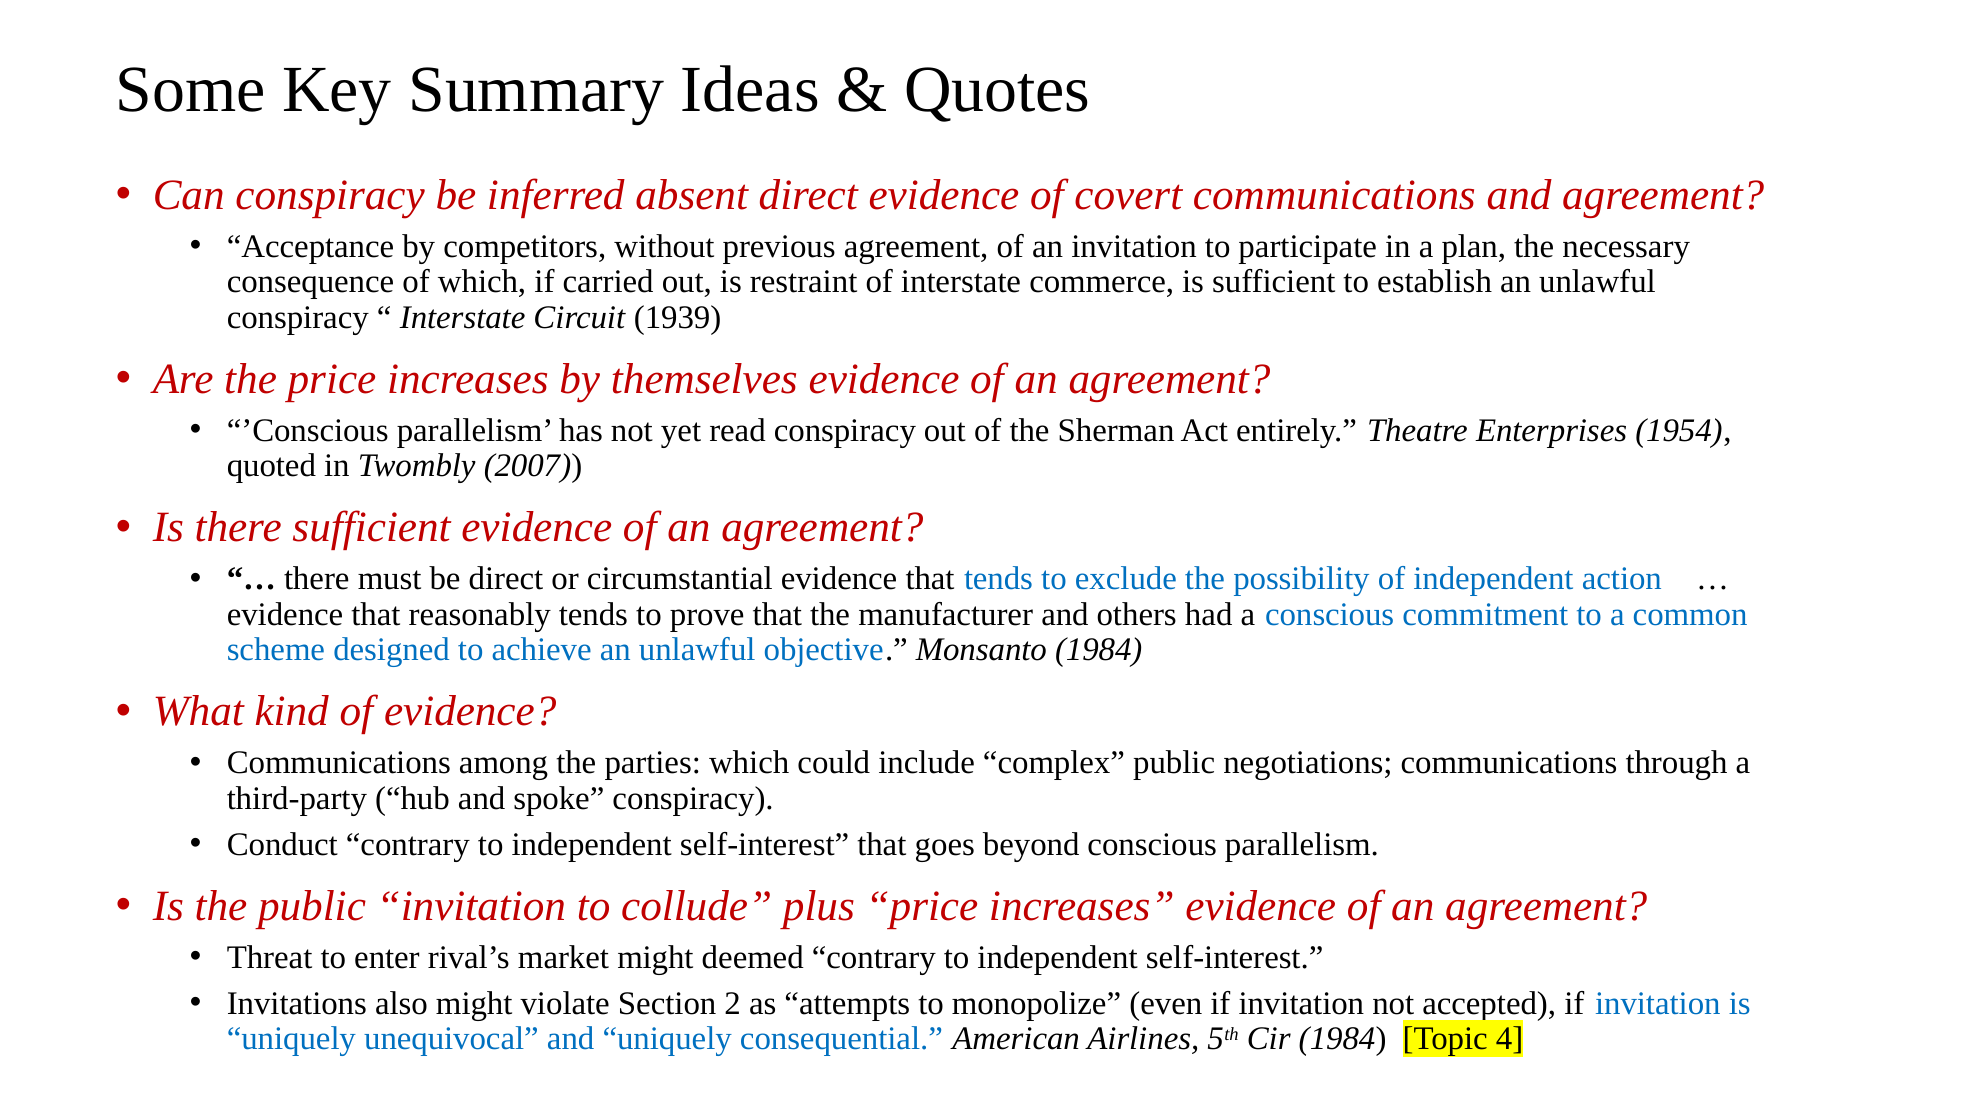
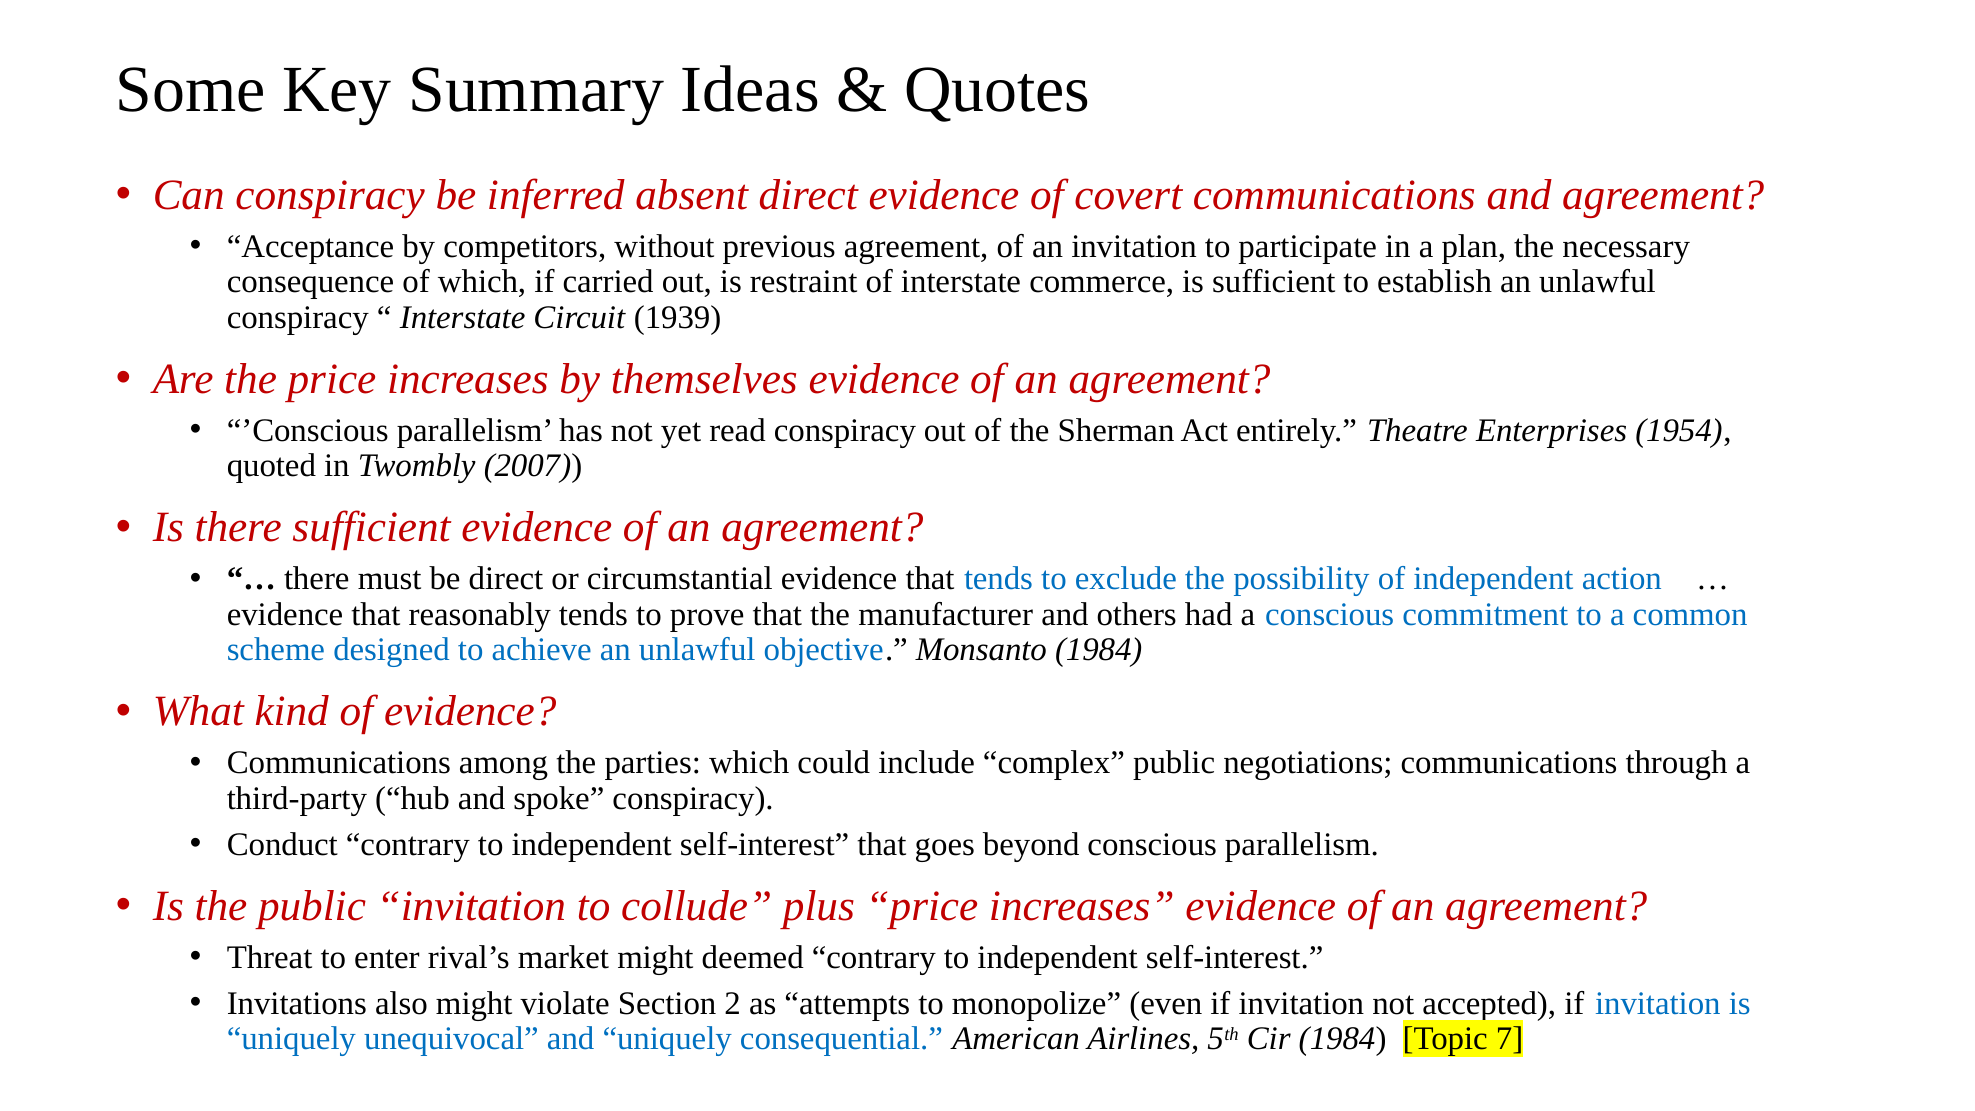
4: 4 -> 7 (1510, 1039)
